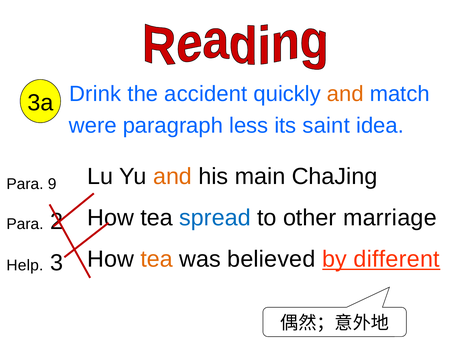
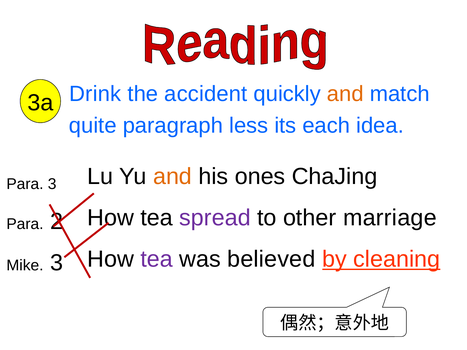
were: were -> quite (93, 126)
saint: saint -> each (326, 126)
main: main -> ones (260, 177)
Para 9: 9 -> 3 (52, 184)
spread colour: blue -> purple (215, 218)
tea colour: orange -> purple (157, 259)
different: different -> cleaning (397, 259)
Help: Help -> Mike (25, 266)
